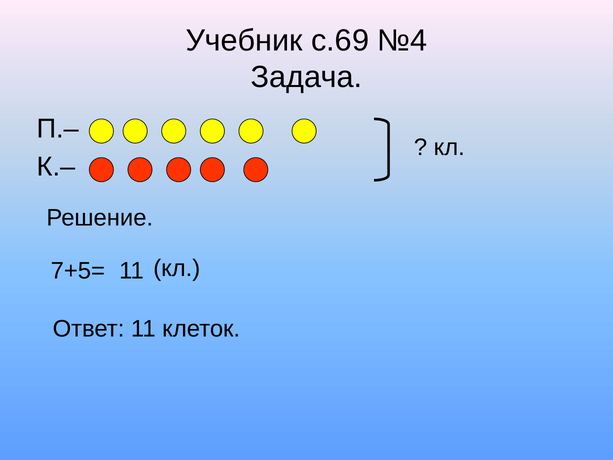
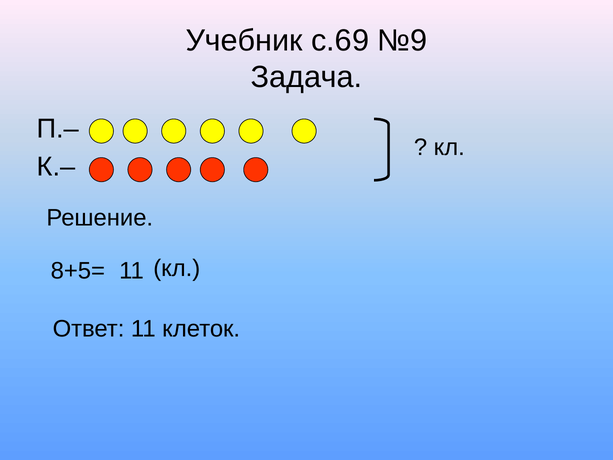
№4: №4 -> №9 (402, 40)
7+5=: 7+5= -> 8+5= (78, 271)
